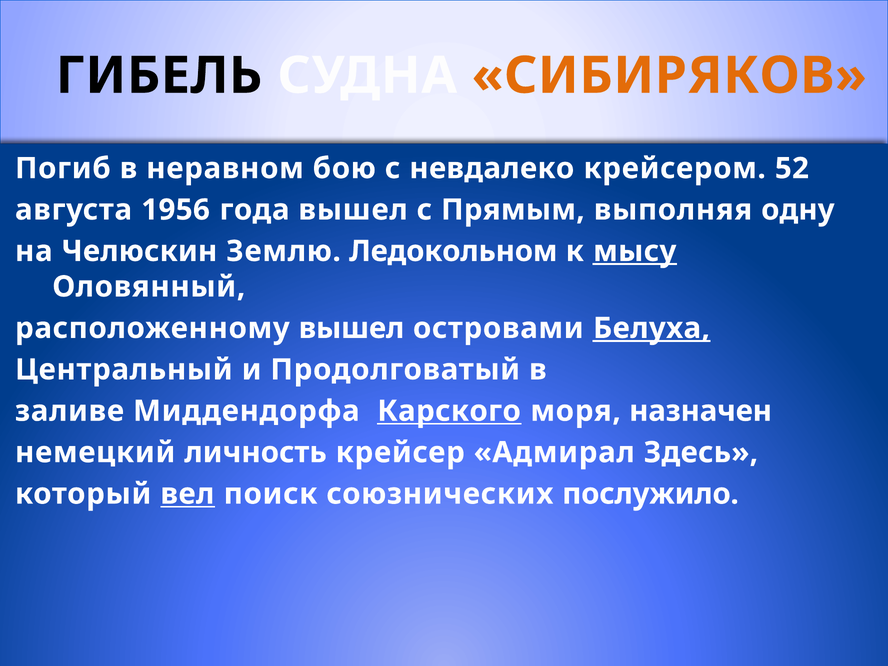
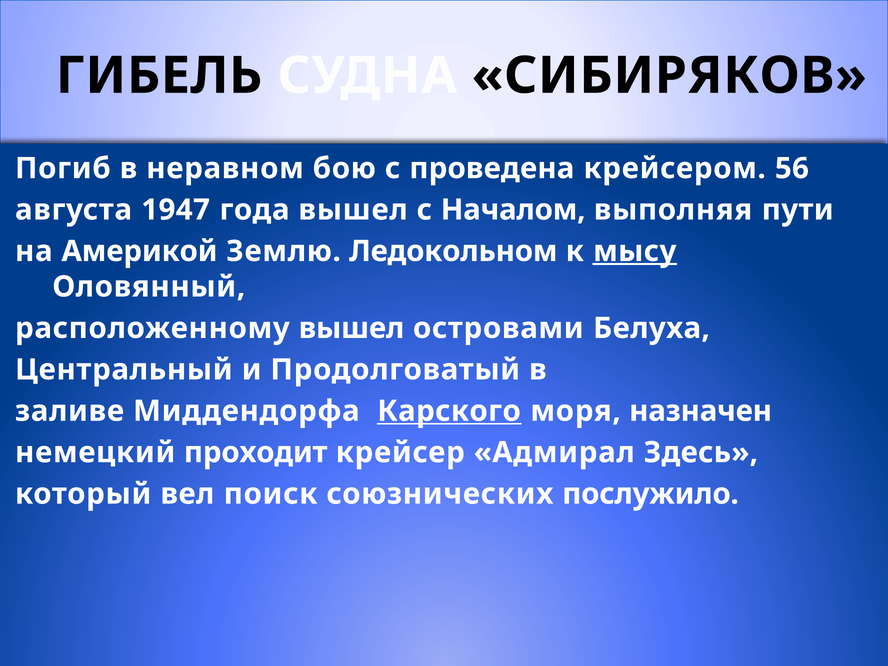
СИБИРЯКОВ colour: orange -> black (669, 76)
невдалеко: невдалеко -> проведена (492, 168)
52: 52 -> 56 (792, 168)
1956: 1956 -> 1947 (176, 210)
Прямым: Прямым -> Началом (513, 210)
одну: одну -> пути (798, 210)
Челюскин: Челюскин -> Америкой (140, 251)
Белуха underline: present -> none (651, 328)
личность: личность -> проходит (256, 452)
вел underline: present -> none (187, 494)
